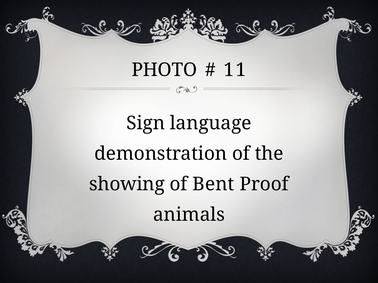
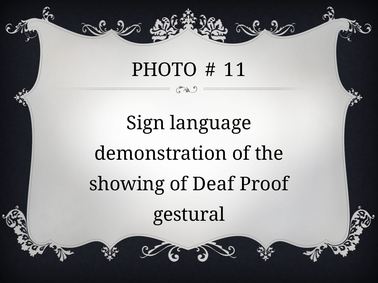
Bent: Bent -> Deaf (213, 185)
animals: animals -> gestural (189, 215)
